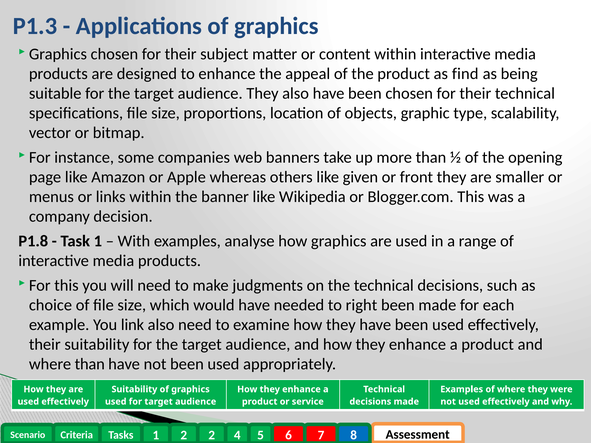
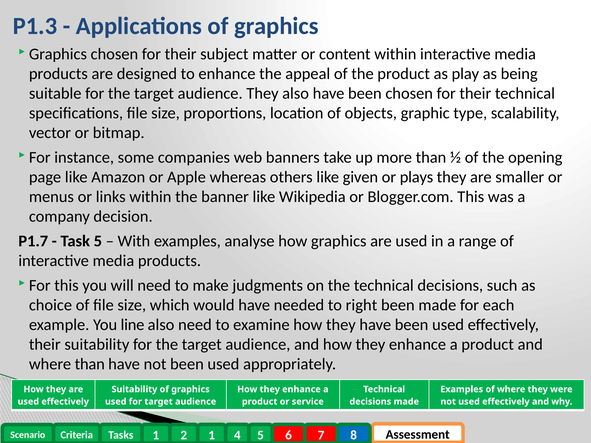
find: find -> play (465, 74)
front: front -> plays (416, 177)
P1.8: P1.8 -> P1.7 (33, 241)
Task 1: 1 -> 5 (98, 241)
link: link -> line (132, 325)
2: 2 -> 1 (212, 435)
